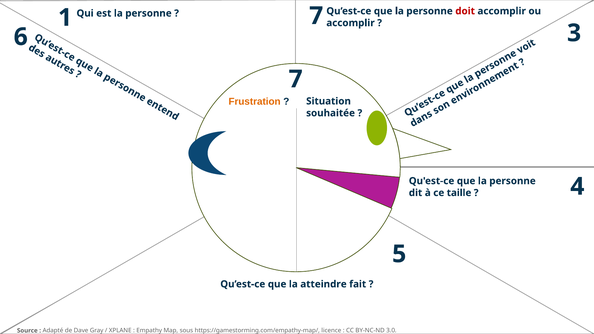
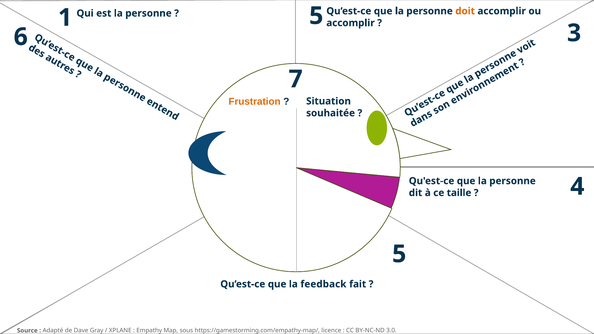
doit colour: red -> orange (465, 11)
1 7: 7 -> 5 (316, 16)
atteindre: atteindre -> feedback (323, 284)
